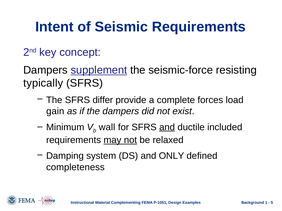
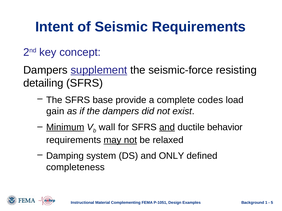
typically: typically -> detailing (43, 83)
differ: differ -> base (103, 100)
forces: forces -> codes (210, 100)
Minimum underline: none -> present (65, 127)
included: included -> behavior (225, 127)
